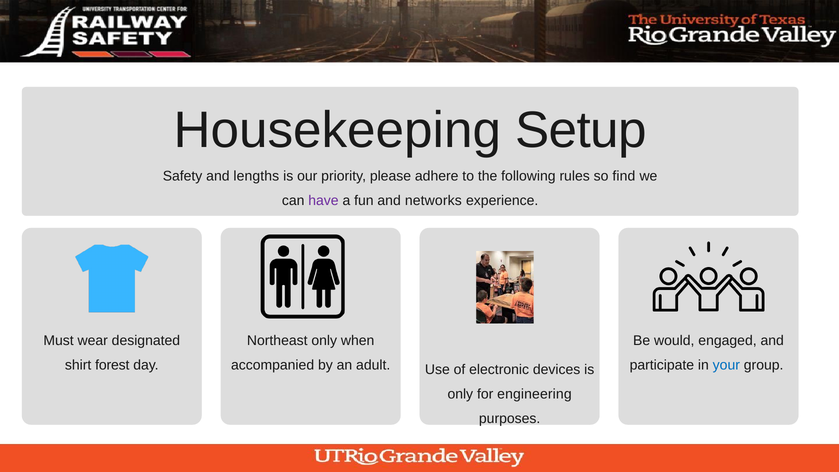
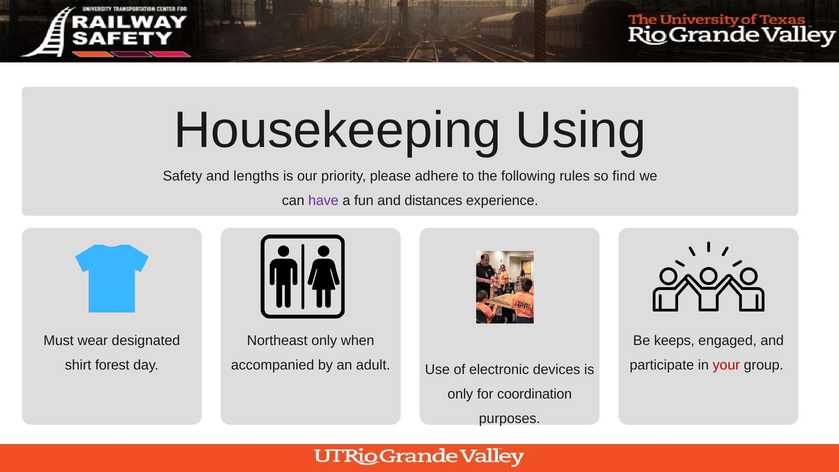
Setup: Setup -> Using (581, 131)
networks: networks -> distances (433, 200)
would: would -> keeps (674, 341)
your colour: blue -> red (726, 365)
engineering: engineering -> coordination (535, 394)
